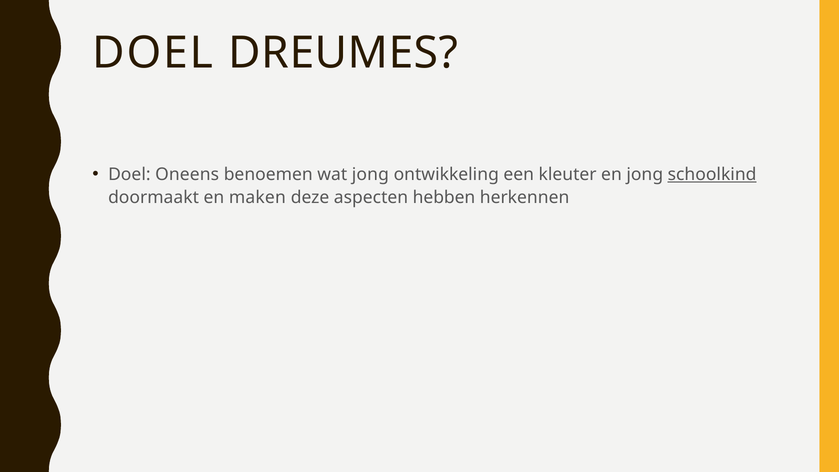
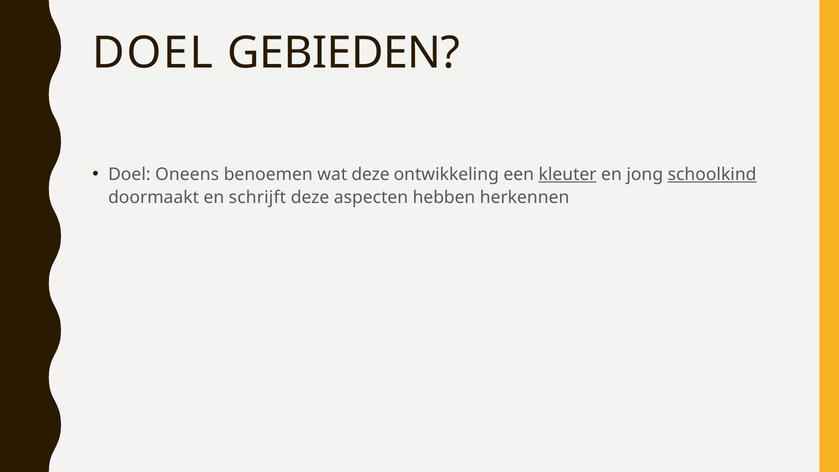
DREUMES: DREUMES -> GEBIEDEN (344, 53)
wat jong: jong -> deze (371, 174)
kleuter underline: none -> present (568, 174)
maken: maken -> schrijft (257, 197)
